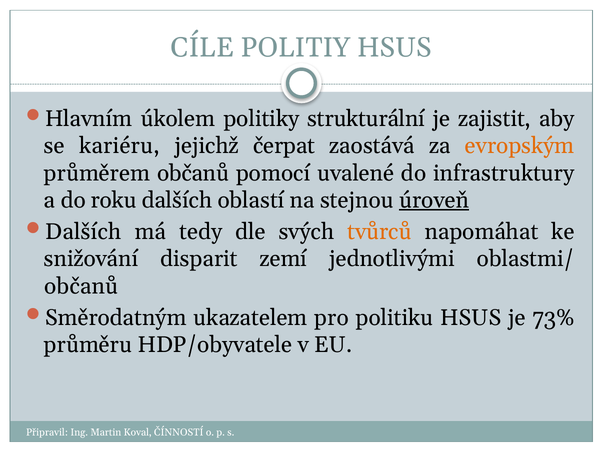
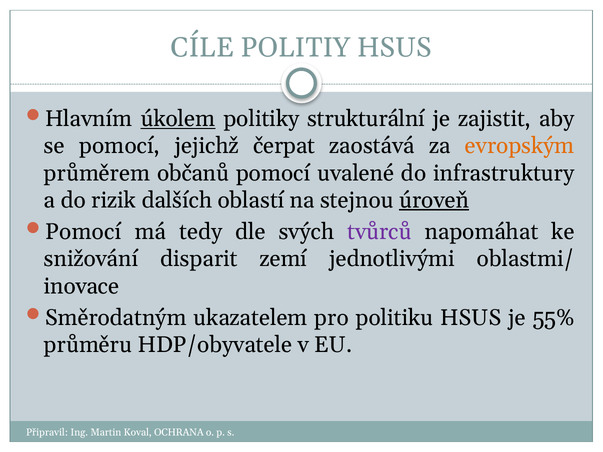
úkolem underline: none -> present (178, 119)
se kariéru: kariéru -> pomocí (120, 146)
roku: roku -> rizik (114, 200)
Dalších: Dalších -> Pomocí (83, 232)
tvůrců colour: orange -> purple (379, 232)
občanů: občanů -> inovace (81, 286)
73%: 73% -> 55% (554, 318)
ČÍNNOSTÍ: ČÍNNOSTÍ -> OCHRANA (179, 432)
